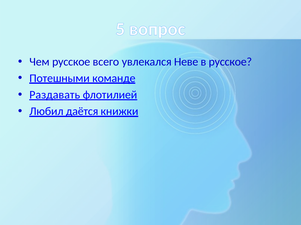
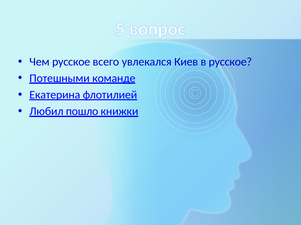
Неве: Неве -> Киев (186, 62)
Раздавать: Раздавать -> Екатерина (55, 95)
даётся: даётся -> пошло (82, 112)
